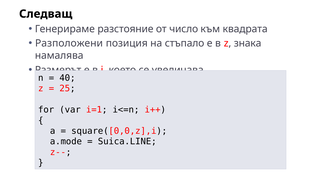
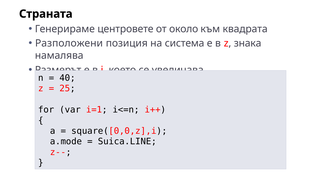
Следващ: Следващ -> Страната (46, 14)
разстояние: разстояние -> центровете (125, 29)
число: число -> около (184, 29)
стъпало: стъпало -> система (185, 43)
